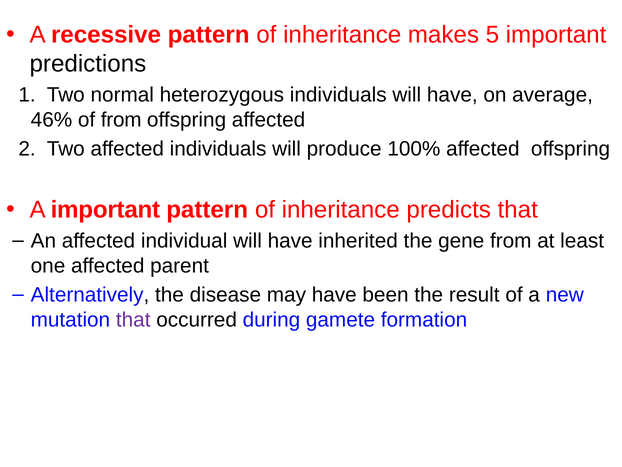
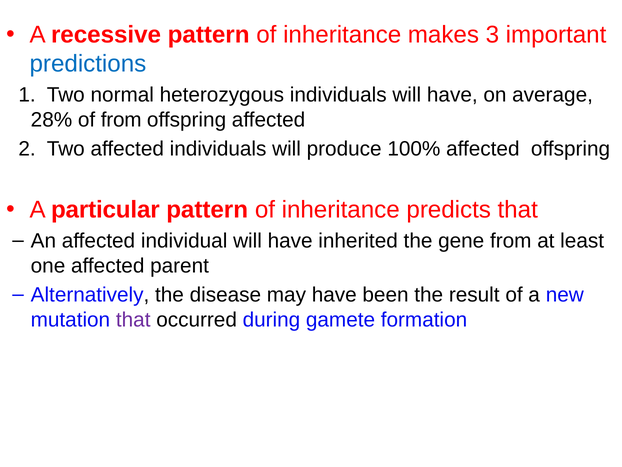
5: 5 -> 3 (492, 35)
predictions colour: black -> blue (88, 64)
46%: 46% -> 28% (51, 120)
A important: important -> particular (105, 210)
